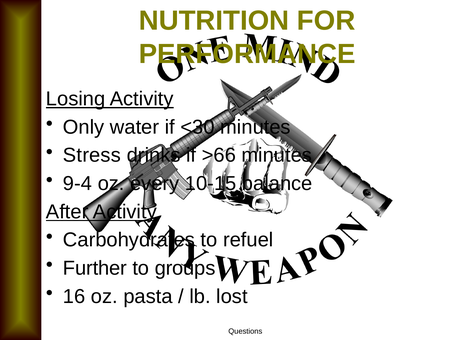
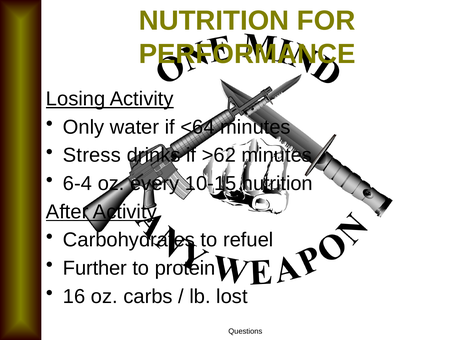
<30: <30 -> <64 (197, 127)
>66: >66 -> >62 (219, 155)
9-4: 9-4 -> 6-4 (78, 183)
10-15 balance: balance -> nutrition (277, 183)
groups: groups -> protein (185, 268)
pasta: pasta -> carbs (148, 296)
